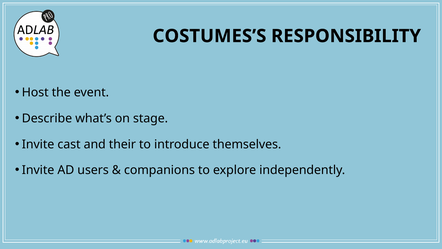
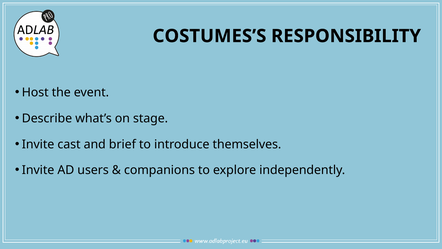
their: their -> brief (122, 144)
